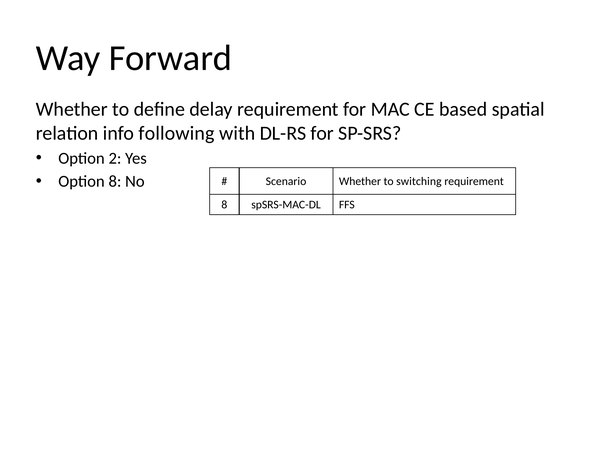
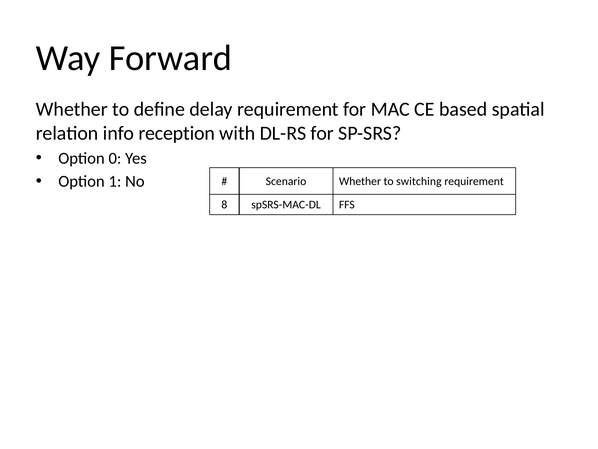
following: following -> reception (177, 133)
2: 2 -> 0 (115, 158)
Option 8: 8 -> 1 (115, 181)
